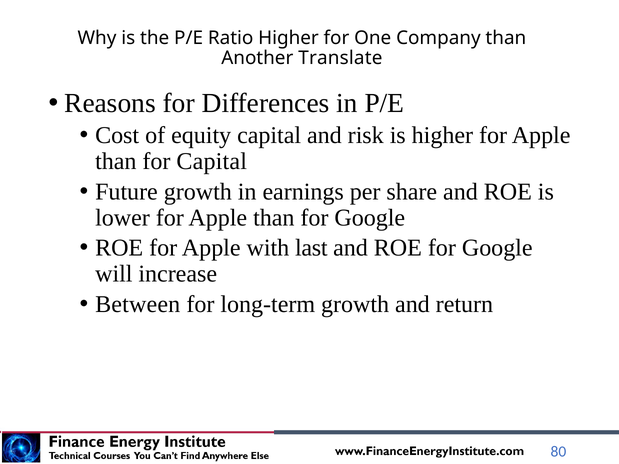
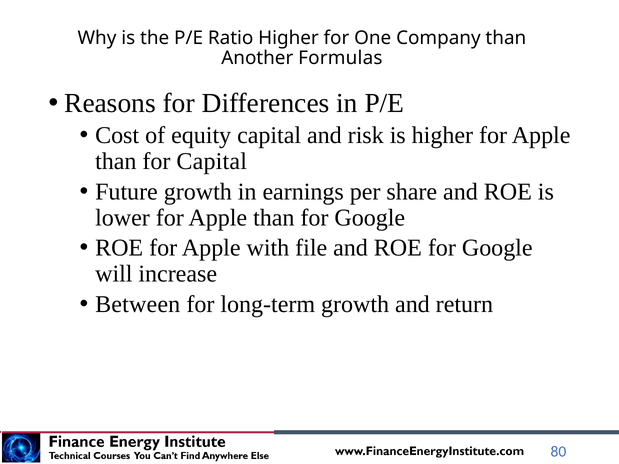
Translate: Translate -> Formulas (340, 58)
last: last -> file (311, 248)
